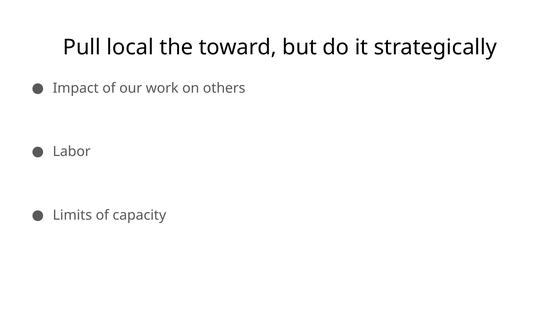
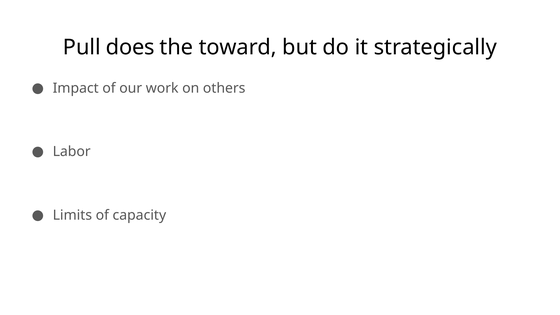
local: local -> does (130, 47)
